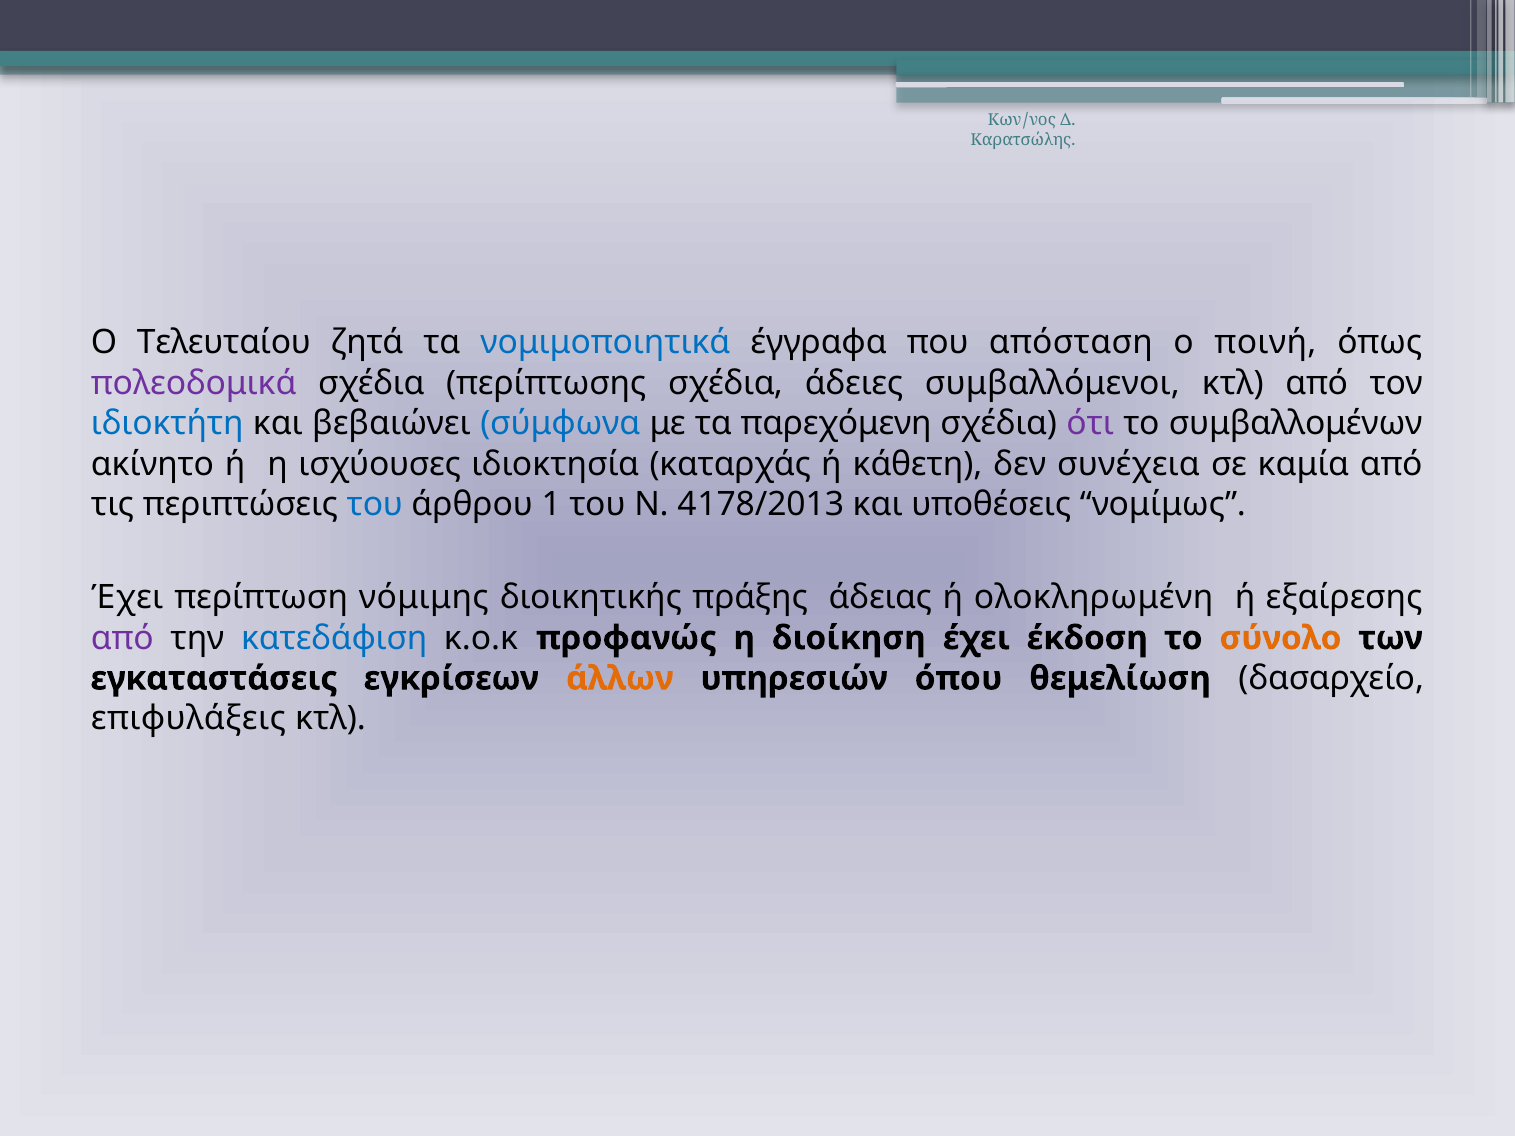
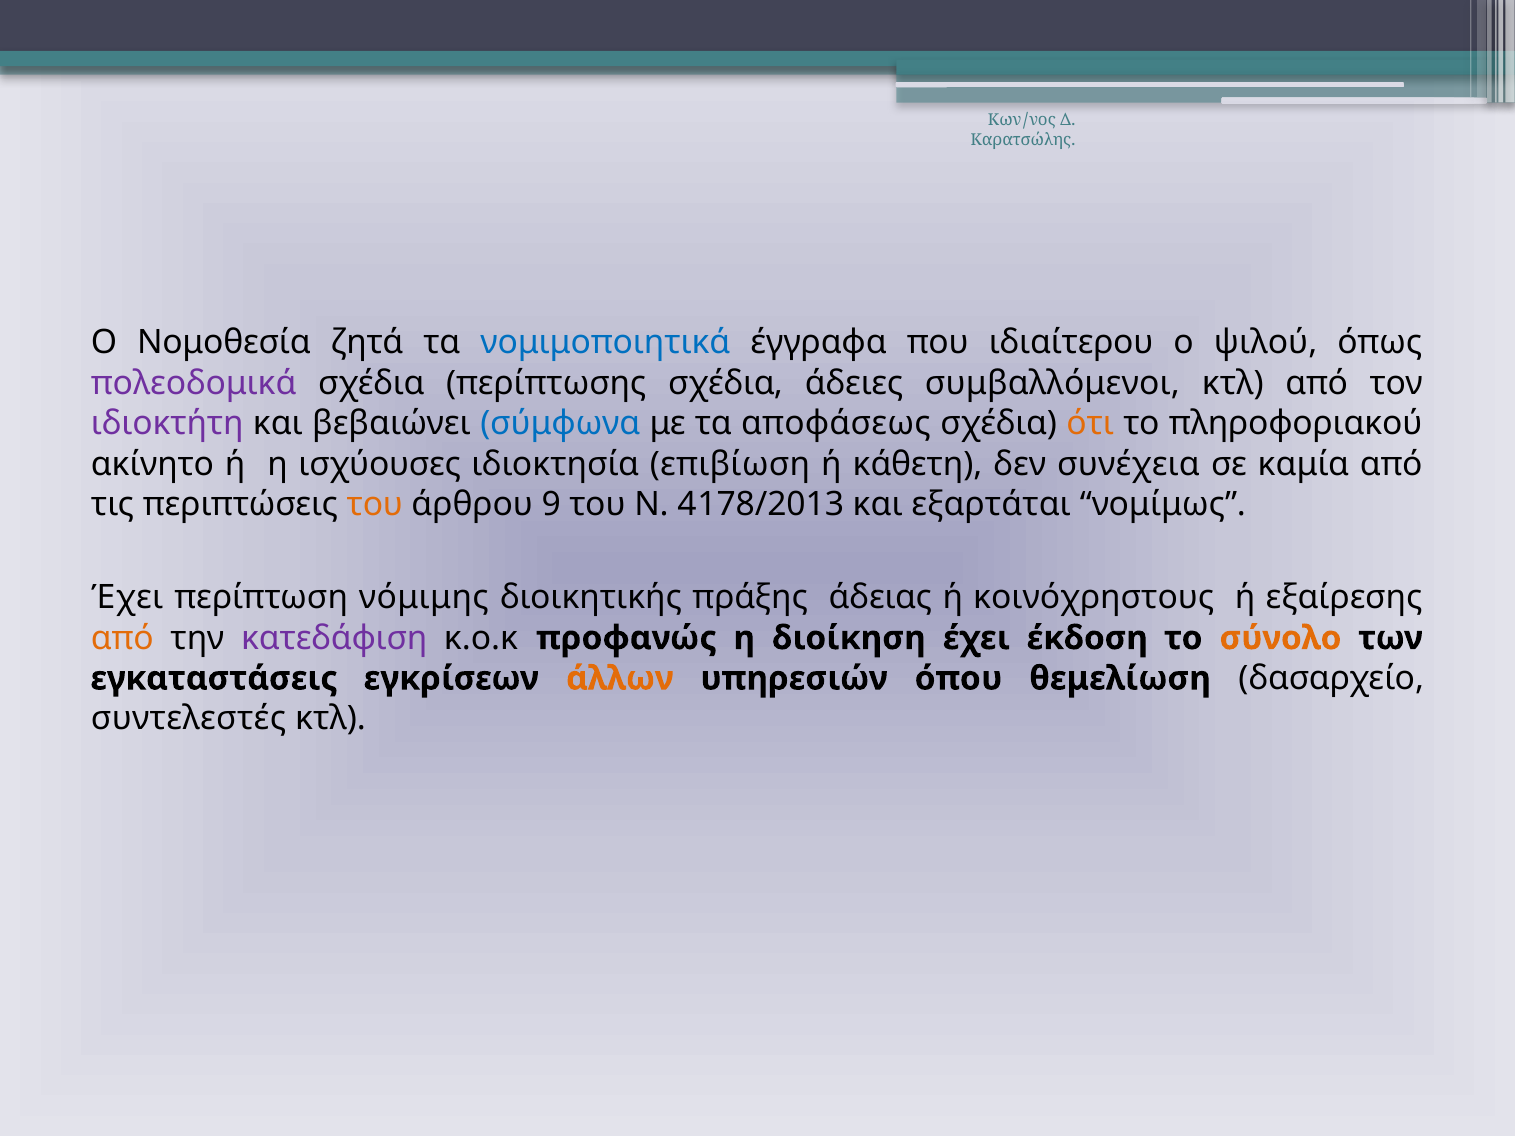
Τελευταίου: Τελευταίου -> Νομοθεσία (224, 343)
απόσταση: απόσταση -> ιδιαίτερου (1071, 343)
ποινή: ποινή -> ψιλού (1266, 343)
ιδιοκτήτη colour: blue -> purple (167, 424)
παρεχόμενη: παρεχόμενη -> αποφάσεως (836, 424)
ότι colour: purple -> orange (1090, 424)
συμβαλλομένων: συμβαλλομένων -> πληροφοριακού (1296, 424)
καταρχάς: καταρχάς -> επιβίωση (730, 464)
του colour: blue -> orange (375, 504)
1: 1 -> 9 (551, 504)
υποθέσεις: υποθέσεις -> εξαρτάται (991, 504)
ολοκληρωμένη: ολοκληρωμένη -> κοινόχρηστους (1094, 598)
από colour: purple -> orange (122, 638)
κατεδάφιση colour: blue -> purple (334, 638)
επιφυλάξεις: επιφυλάξεις -> συντελεστές (189, 719)
